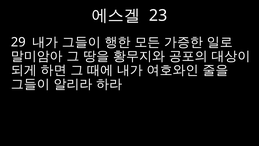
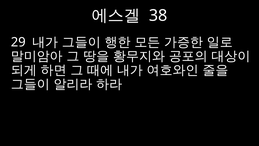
23: 23 -> 38 (158, 16)
